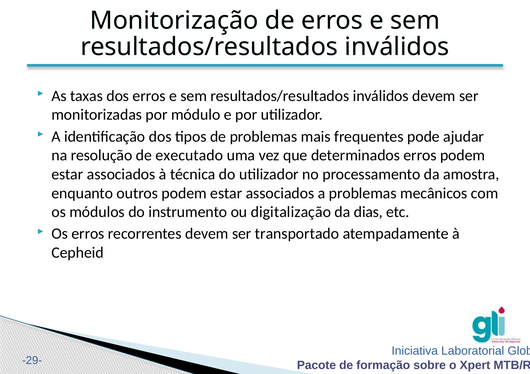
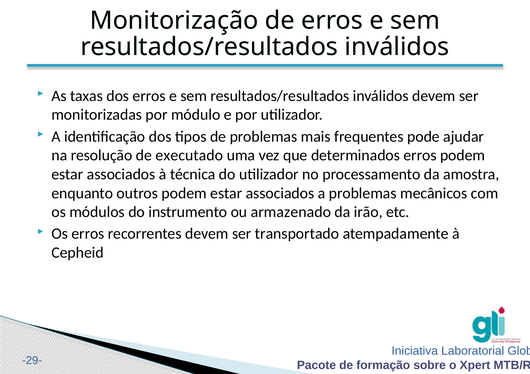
digitalização: digitalização -> armazenado (291, 212)
dias: dias -> irão (368, 212)
